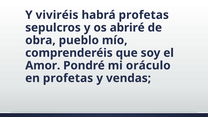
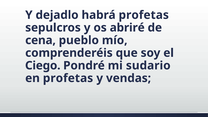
viviréis: viviréis -> dejadlo (57, 15)
obra: obra -> cena (41, 40)
Amor: Amor -> Ciego (43, 66)
oráculo: oráculo -> sudario (148, 66)
